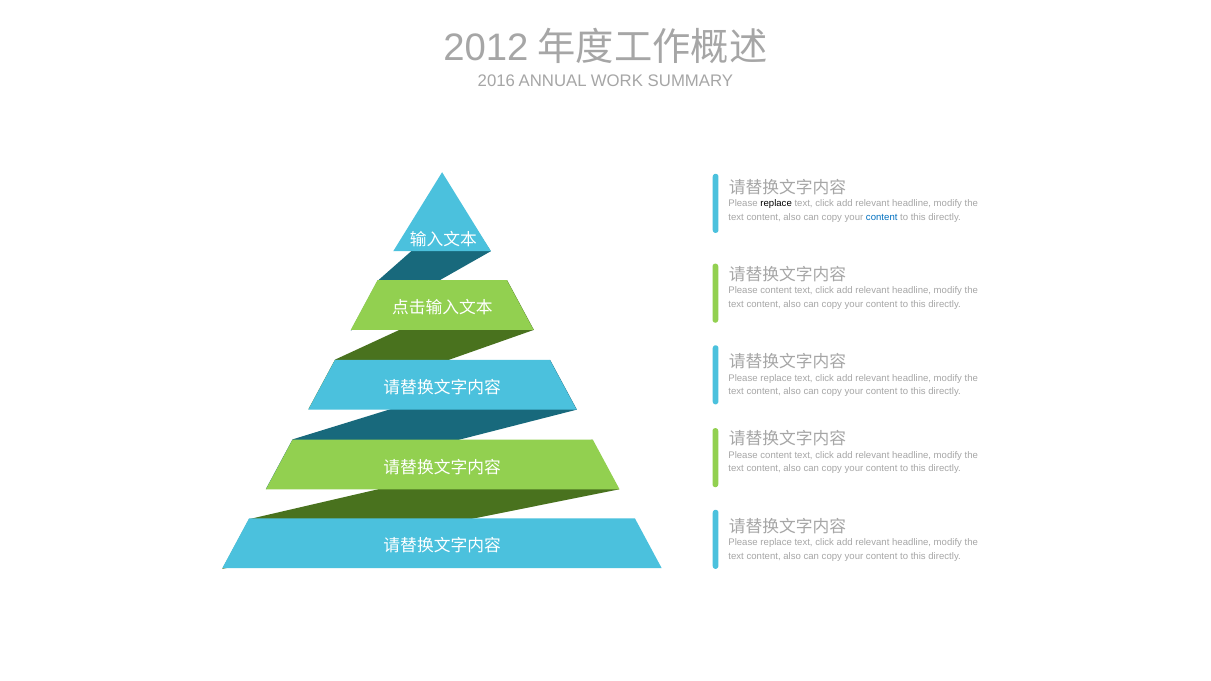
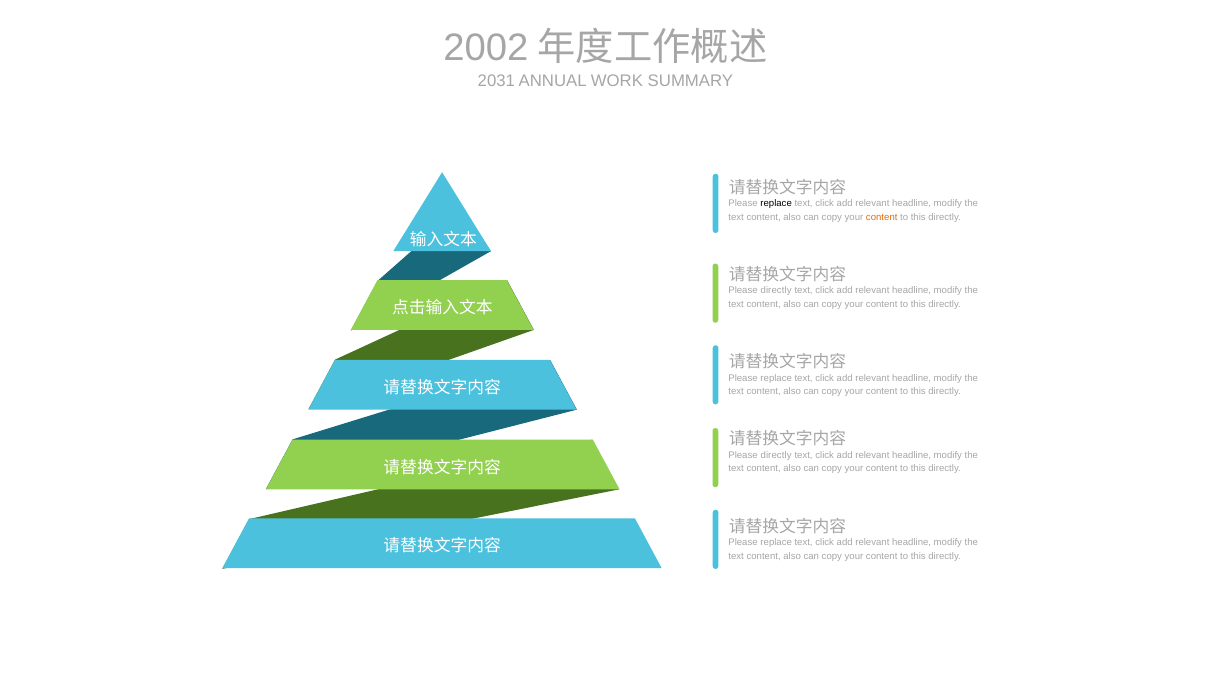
2012: 2012 -> 2002 (486, 48)
2016: 2016 -> 2031 (496, 81)
content colour: blue -> orange (882, 217)
content: content -> directly (776, 291)
content: content -> directly (776, 455)
